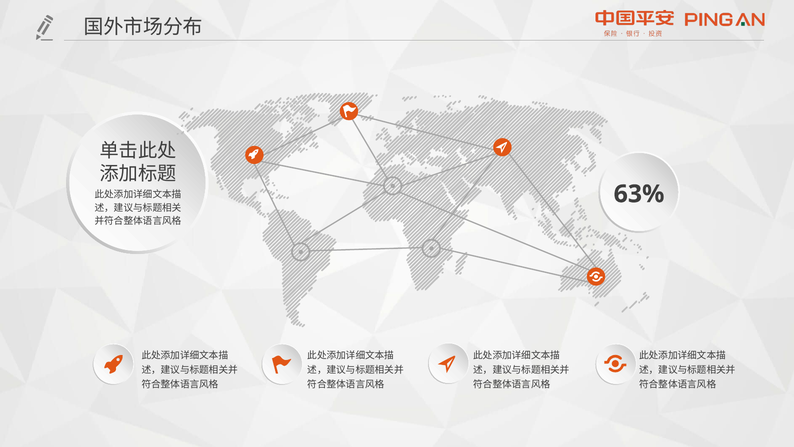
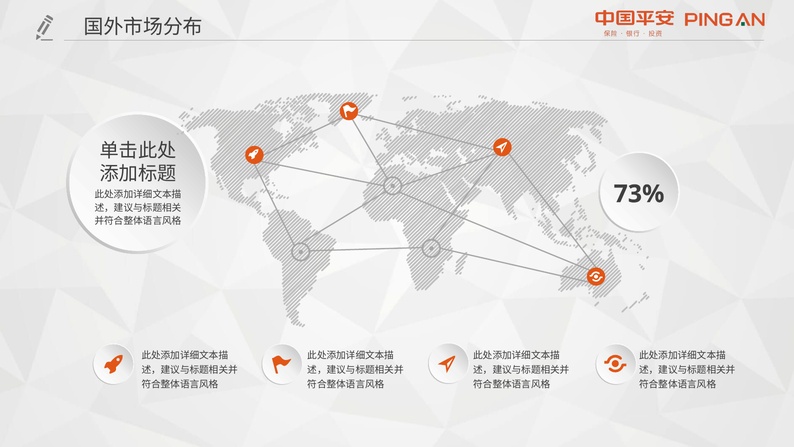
63%: 63% -> 73% (639, 194)
